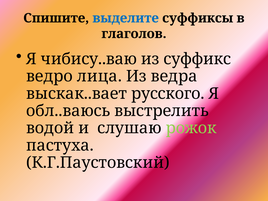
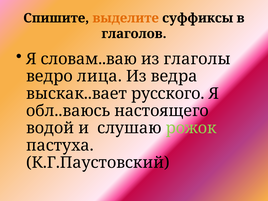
выделите colour: blue -> orange (126, 18)
чибису..ваю: чибису..ваю -> словам..ваю (89, 59)
суффикс: суффикс -> глаголы (197, 59)
выстрелить: выстрелить -> настоящего (162, 111)
